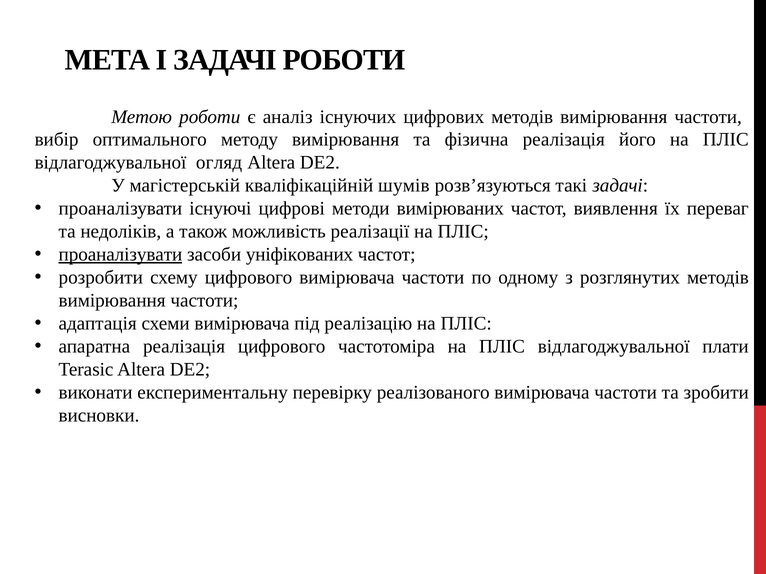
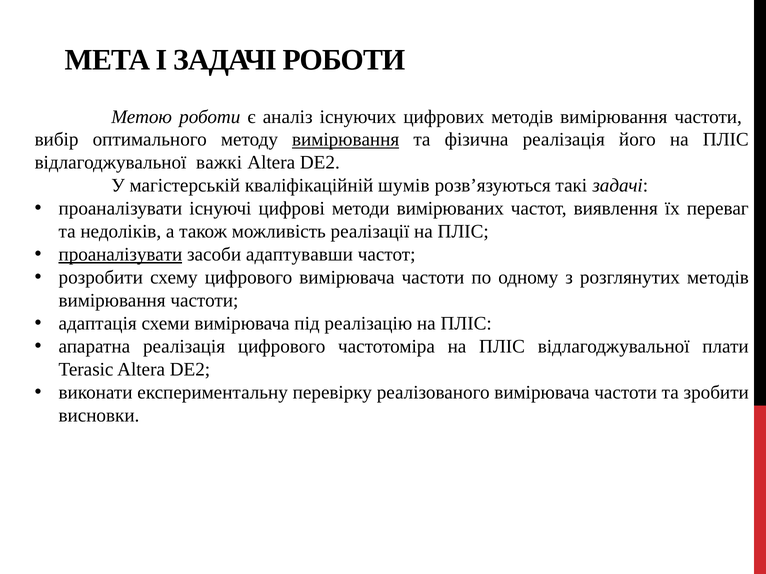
вимірювання underline: none -> present (346, 140)
огляд: огляд -> важкі (219, 163)
уніфікованих: уніфікованих -> адаптувавши (299, 255)
